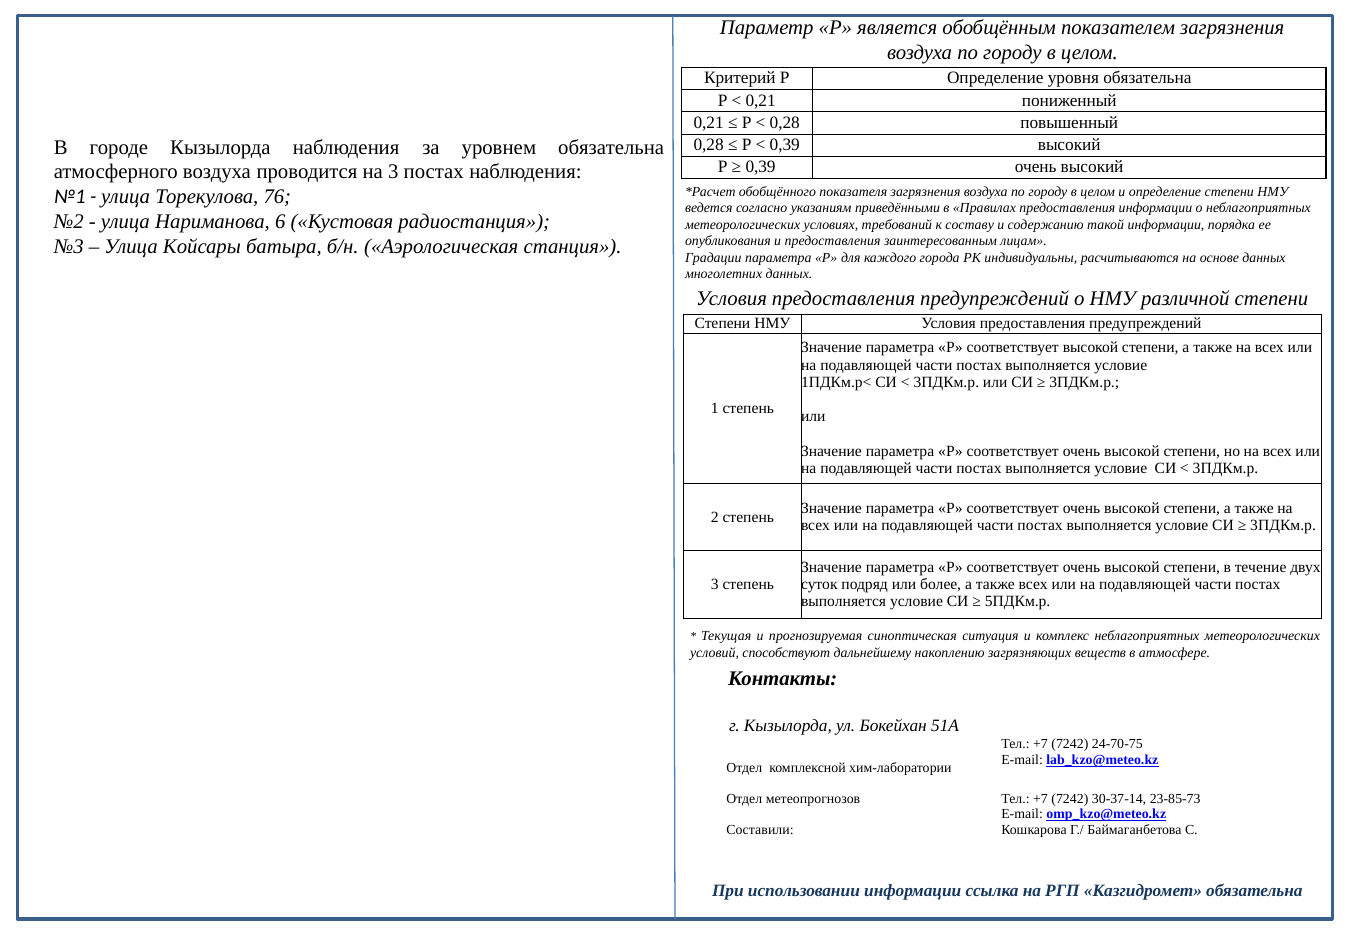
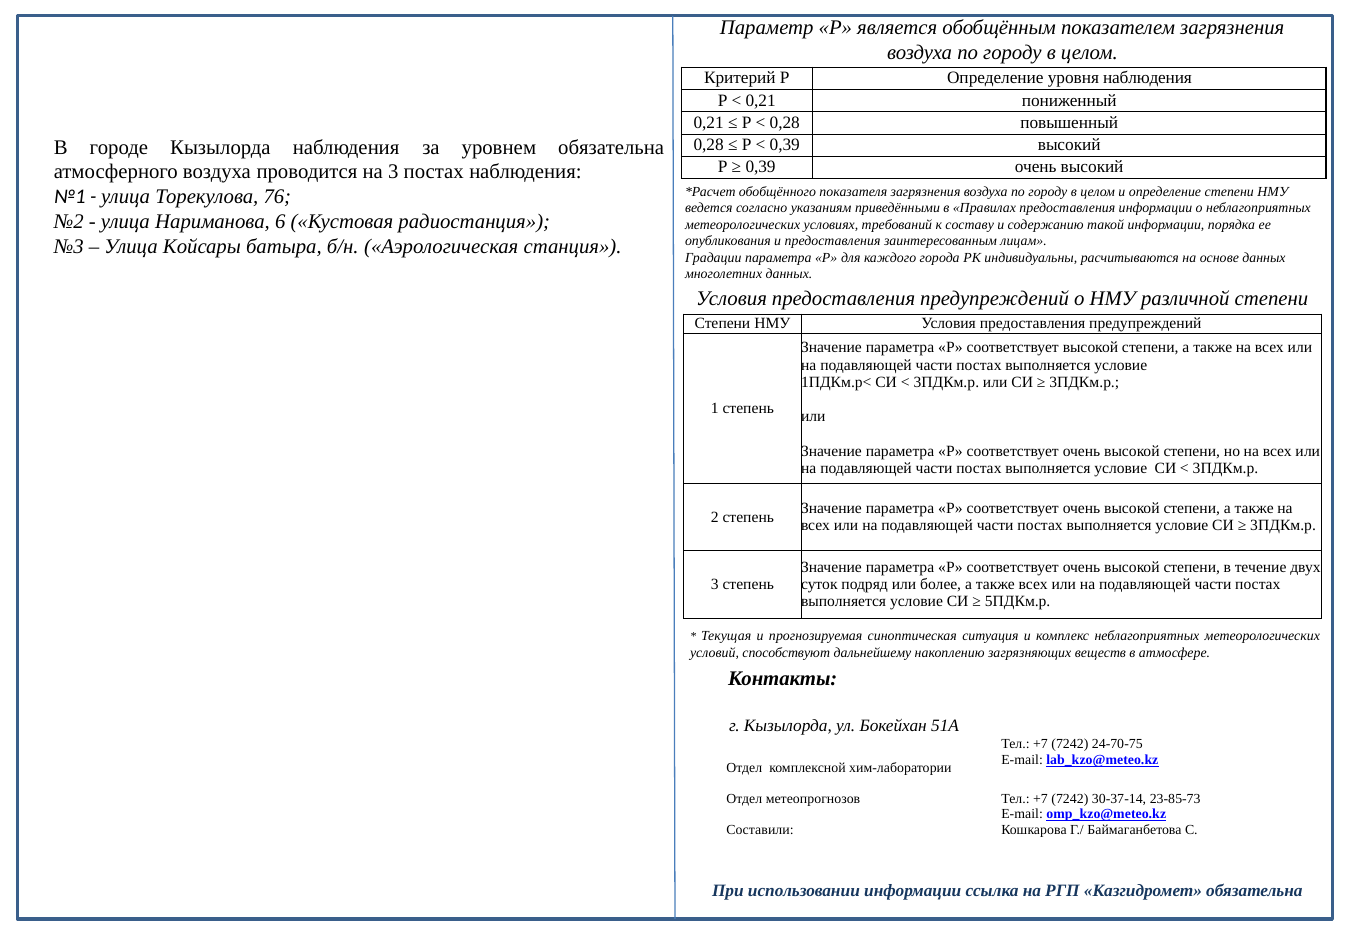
уровня обязательна: обязательна -> наблюдения (1147, 78)
